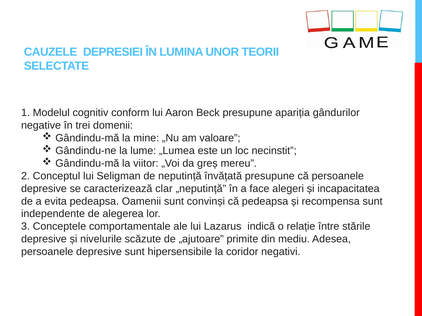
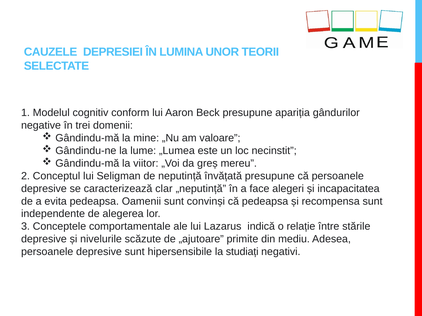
coridor: coridor -> studiați (242, 252)
